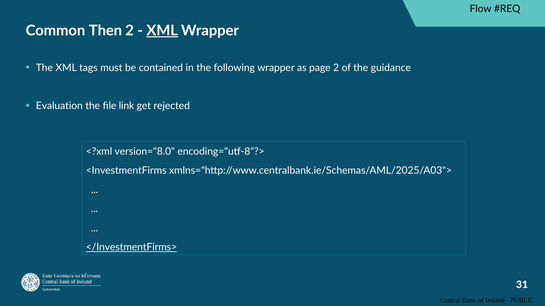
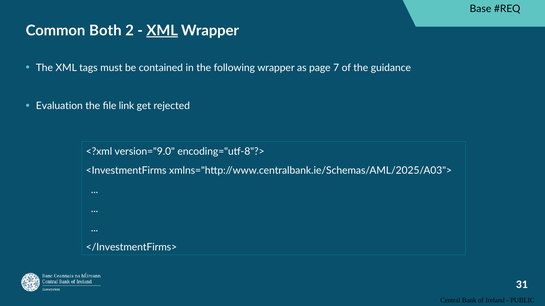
Flow: Flow -> Base (481, 9)
Then: Then -> Both (105, 31)
page 2: 2 -> 7 (336, 68)
version="8.0: version="8.0 -> version="9.0 (145, 152)
</InvestmentFirms> underline: present -> none (131, 248)
